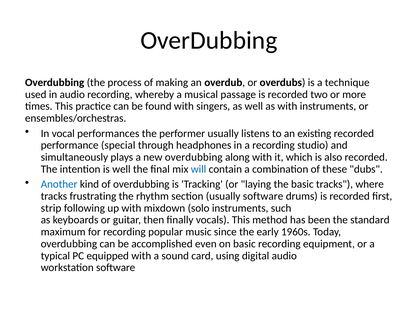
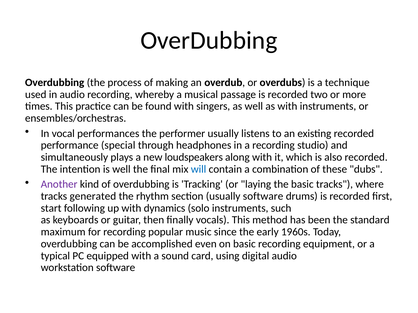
new overdubbing: overdubbing -> loudspeakers (194, 157)
Another colour: blue -> purple (59, 185)
frustrating: frustrating -> generated (93, 197)
strip: strip -> start (51, 208)
mixdown: mixdown -> dynamics (165, 208)
